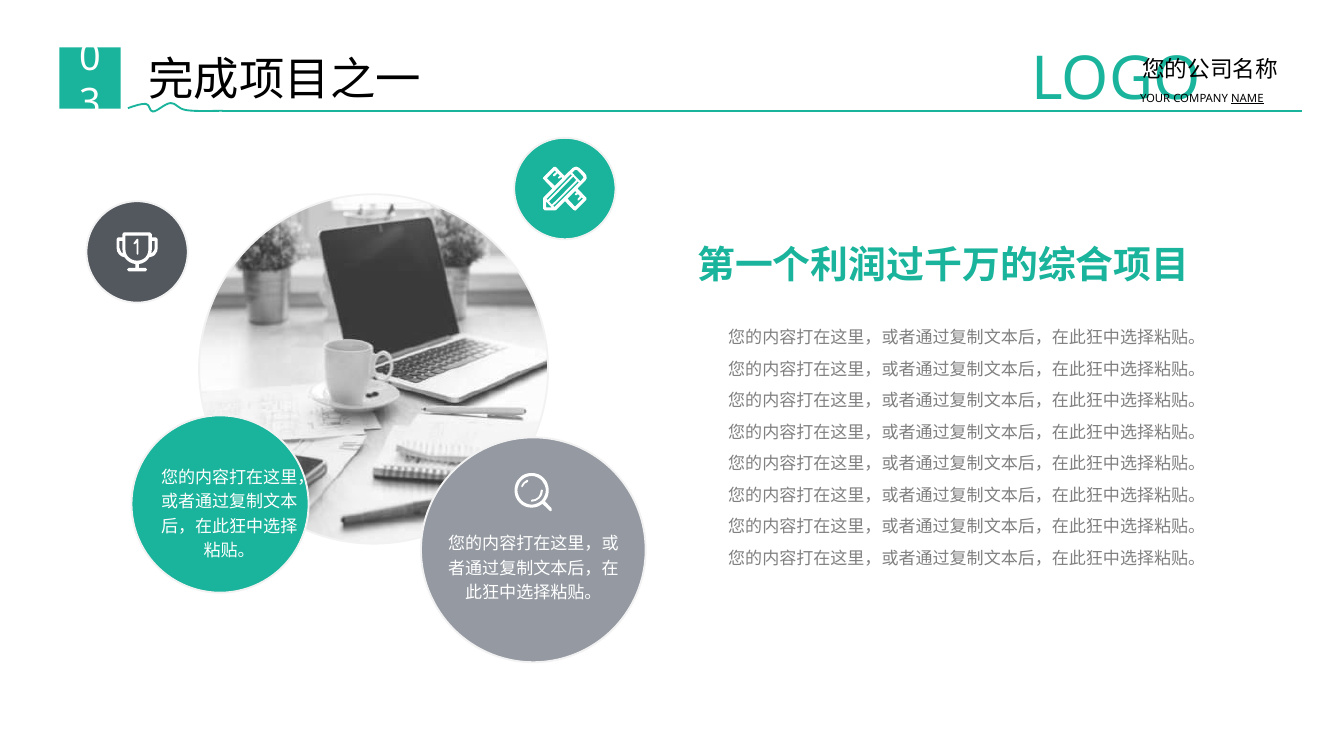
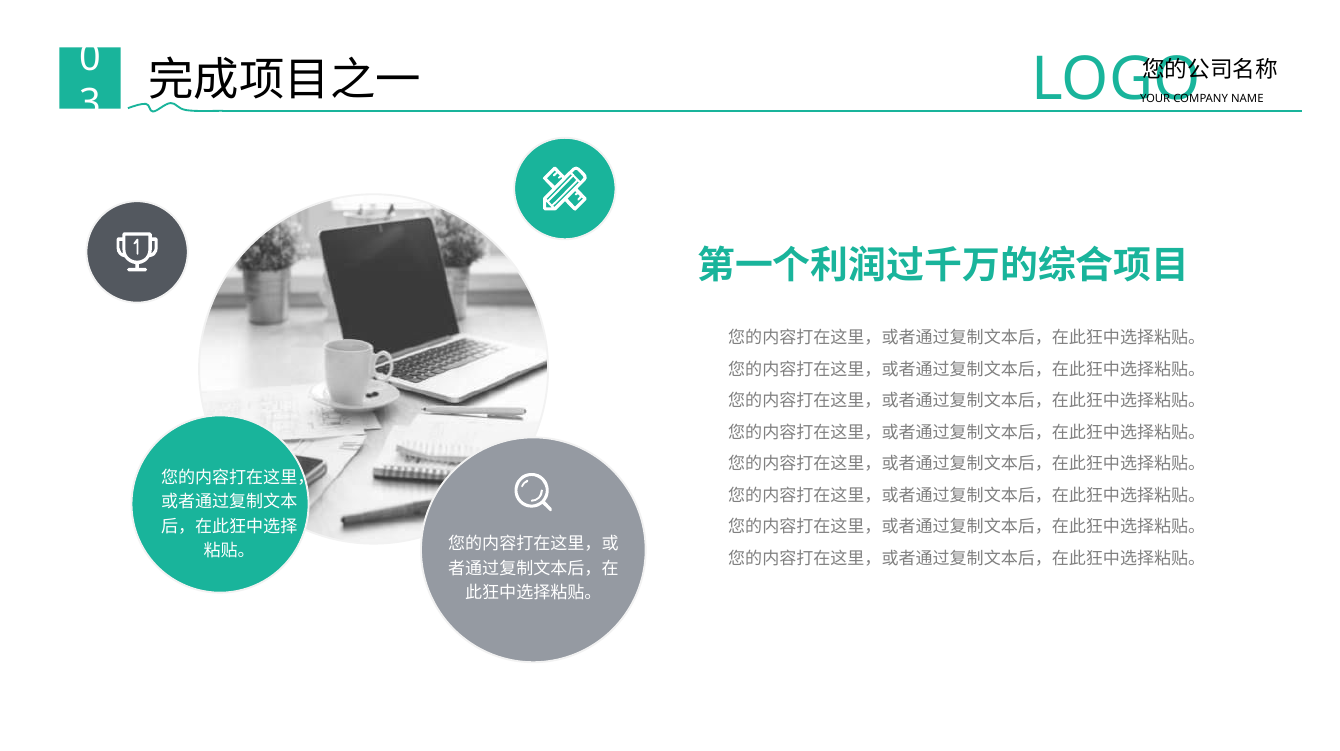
NAME underline: present -> none (1247, 98)
